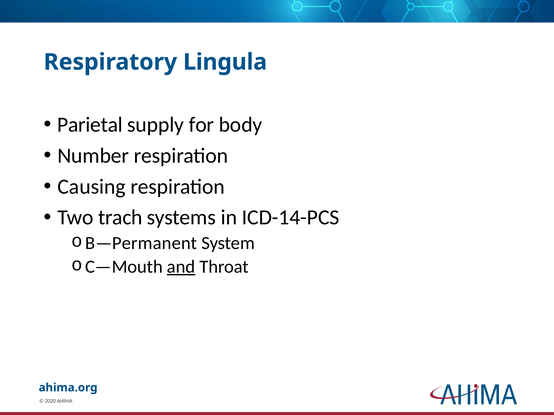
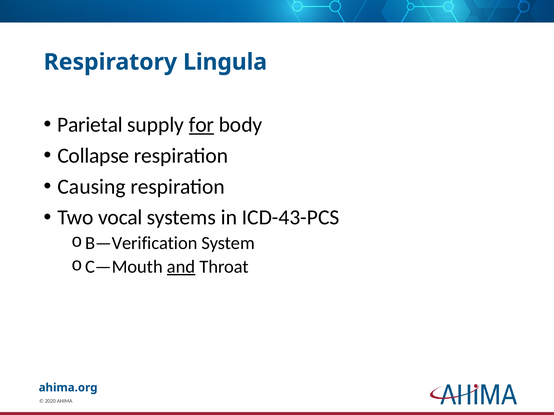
for underline: none -> present (202, 125)
Number: Number -> Collapse (93, 156)
trach: trach -> vocal (120, 218)
ICD-14-PCS: ICD-14-PCS -> ICD-43-PCS (291, 218)
B—Permanent: B—Permanent -> B—Verification (141, 243)
